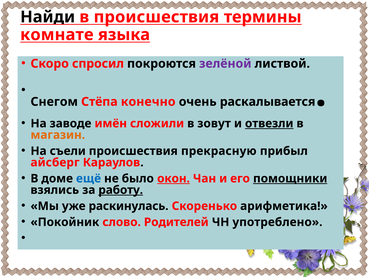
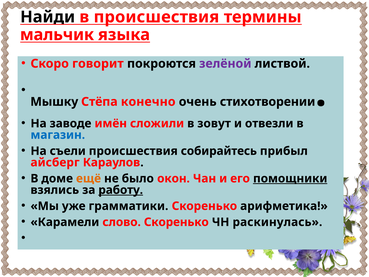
комнате: комнате -> мальчик (57, 35)
спросил: спросил -> говорит (98, 64)
Снегом: Снегом -> Мышку (54, 102)
раскалывается: раскалывается -> стихотворении (268, 102)
отвезли underline: present -> none (269, 123)
магазин colour: orange -> blue (58, 135)
прекрасную: прекрасную -> собирайтесь (219, 151)
ещё colour: blue -> orange (89, 178)
окон underline: present -> none (173, 178)
раскинулась: раскинулась -> грамматики (128, 206)
Покойник: Покойник -> Карамели (65, 222)
слово Родителей: Родителей -> Скоренько (176, 222)
употреблено: употреблено -> раскинулась (277, 222)
